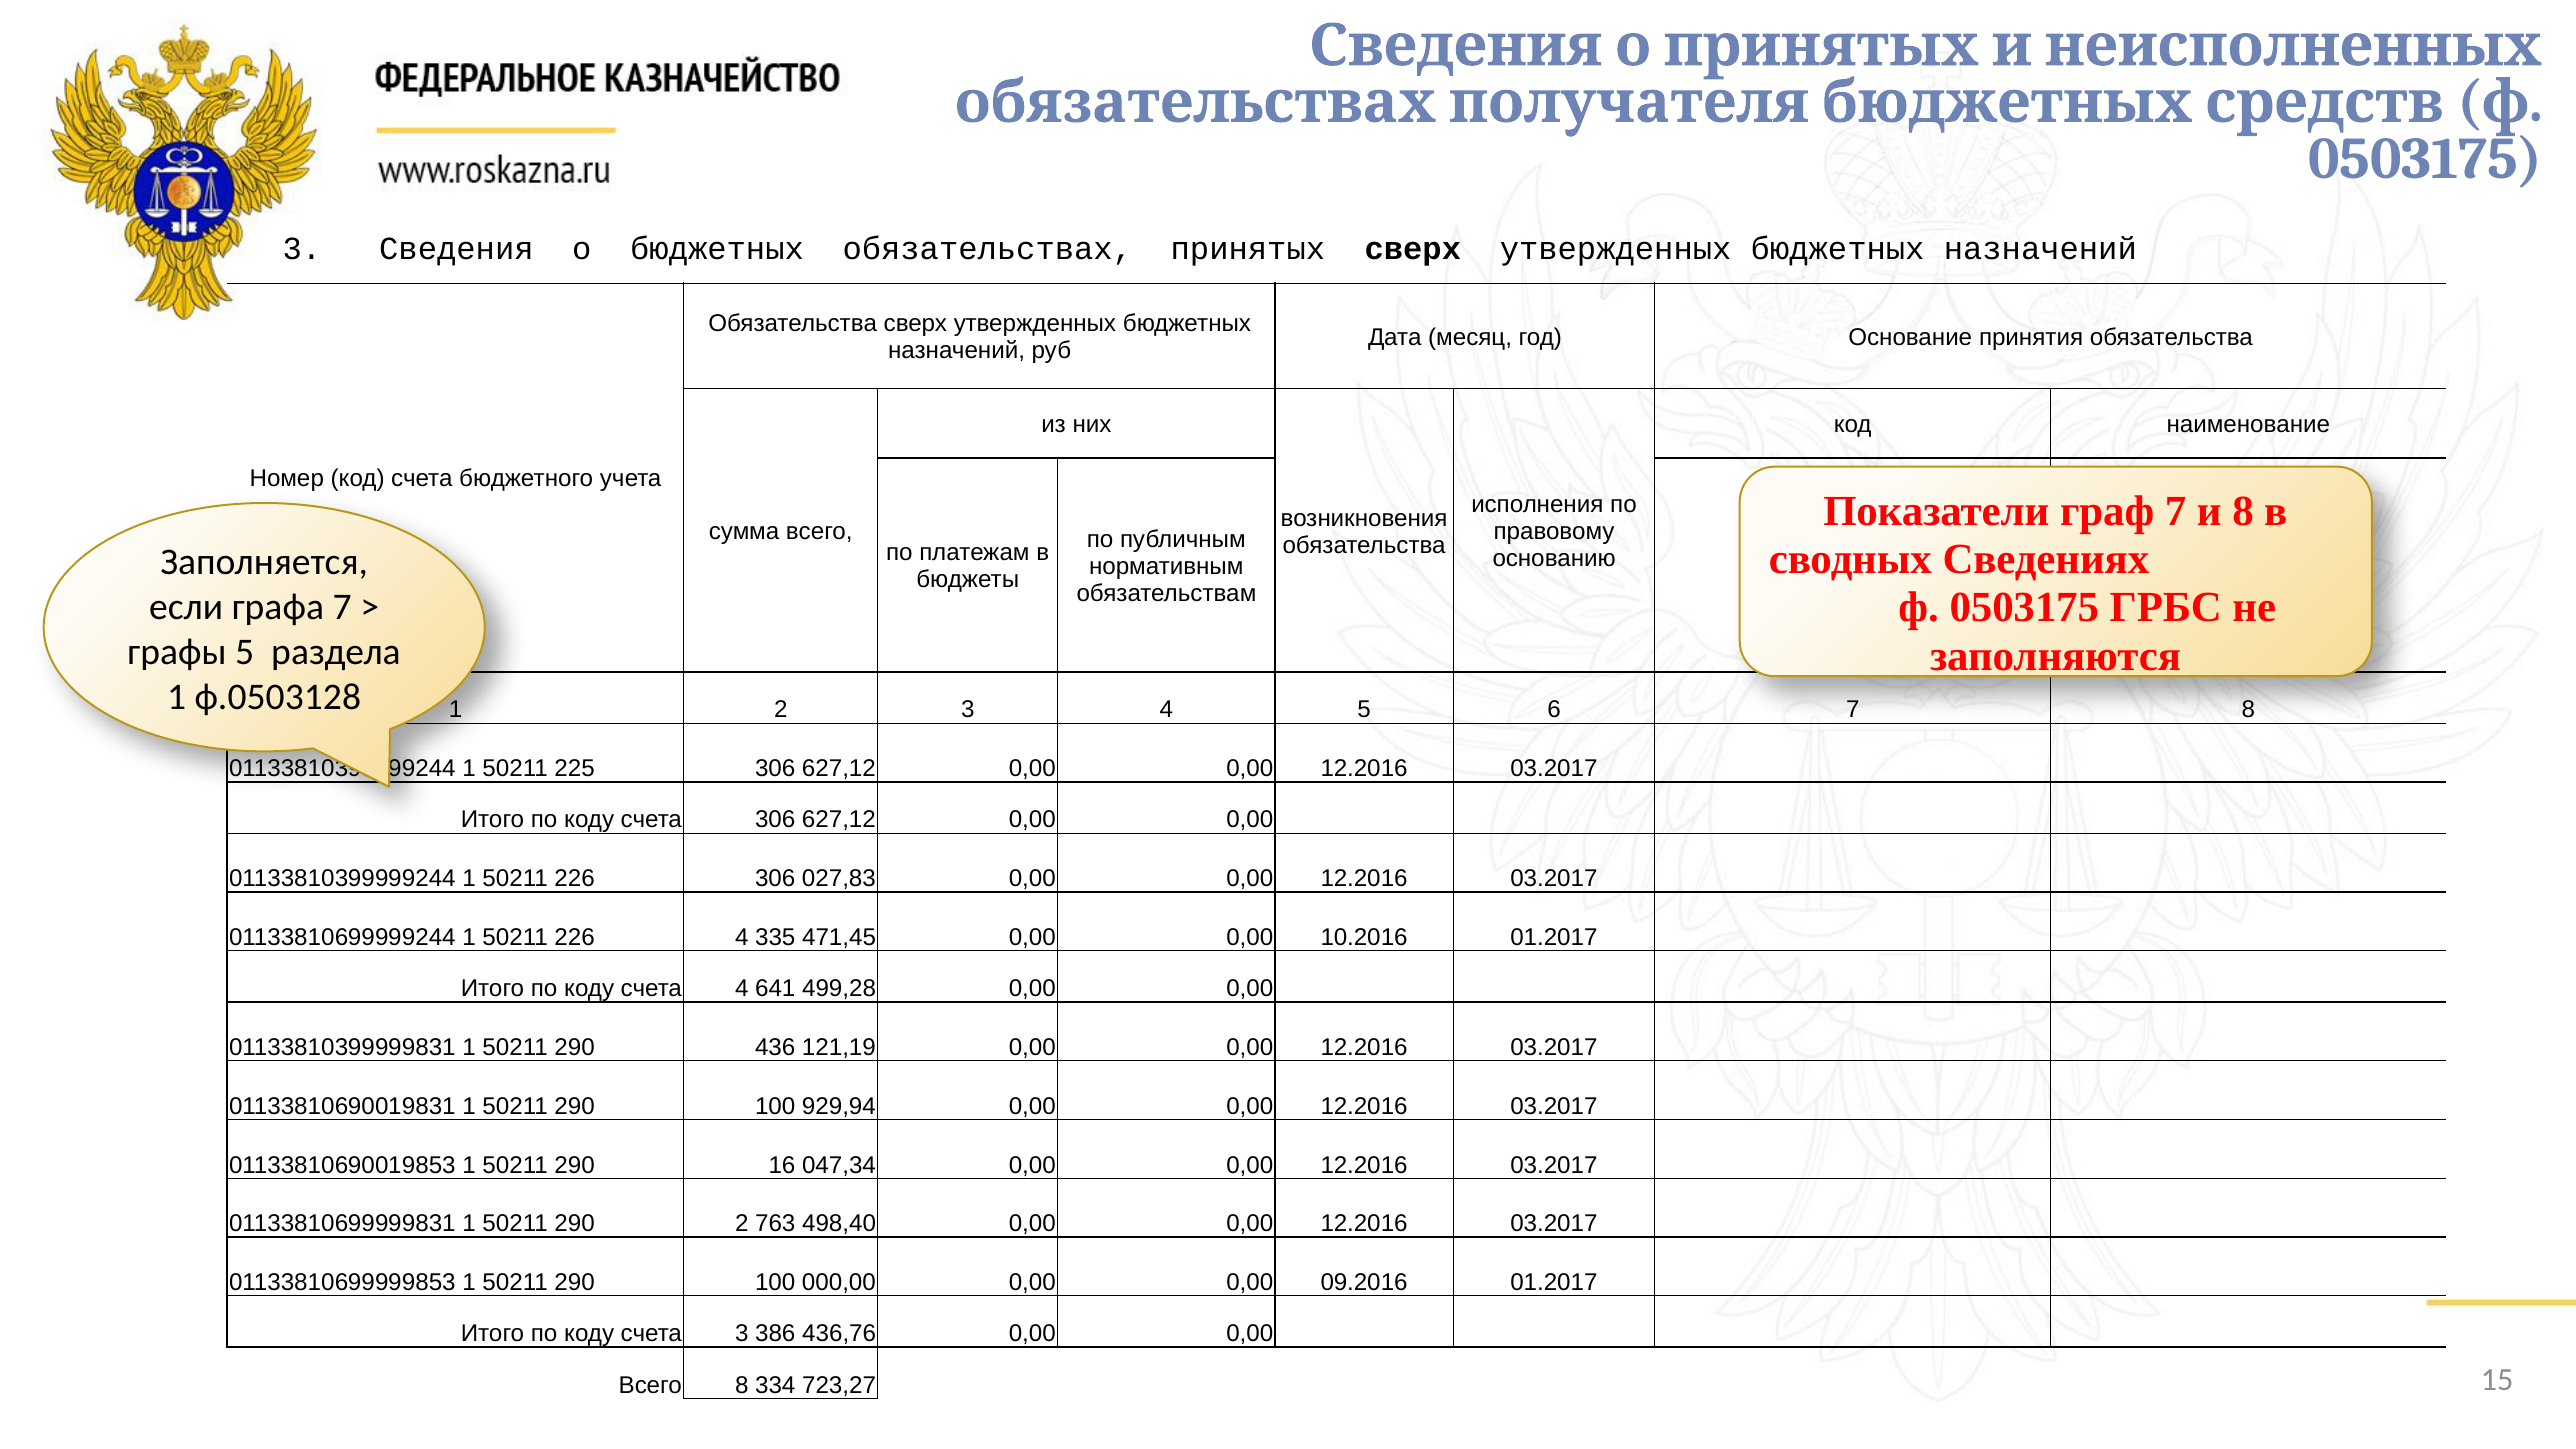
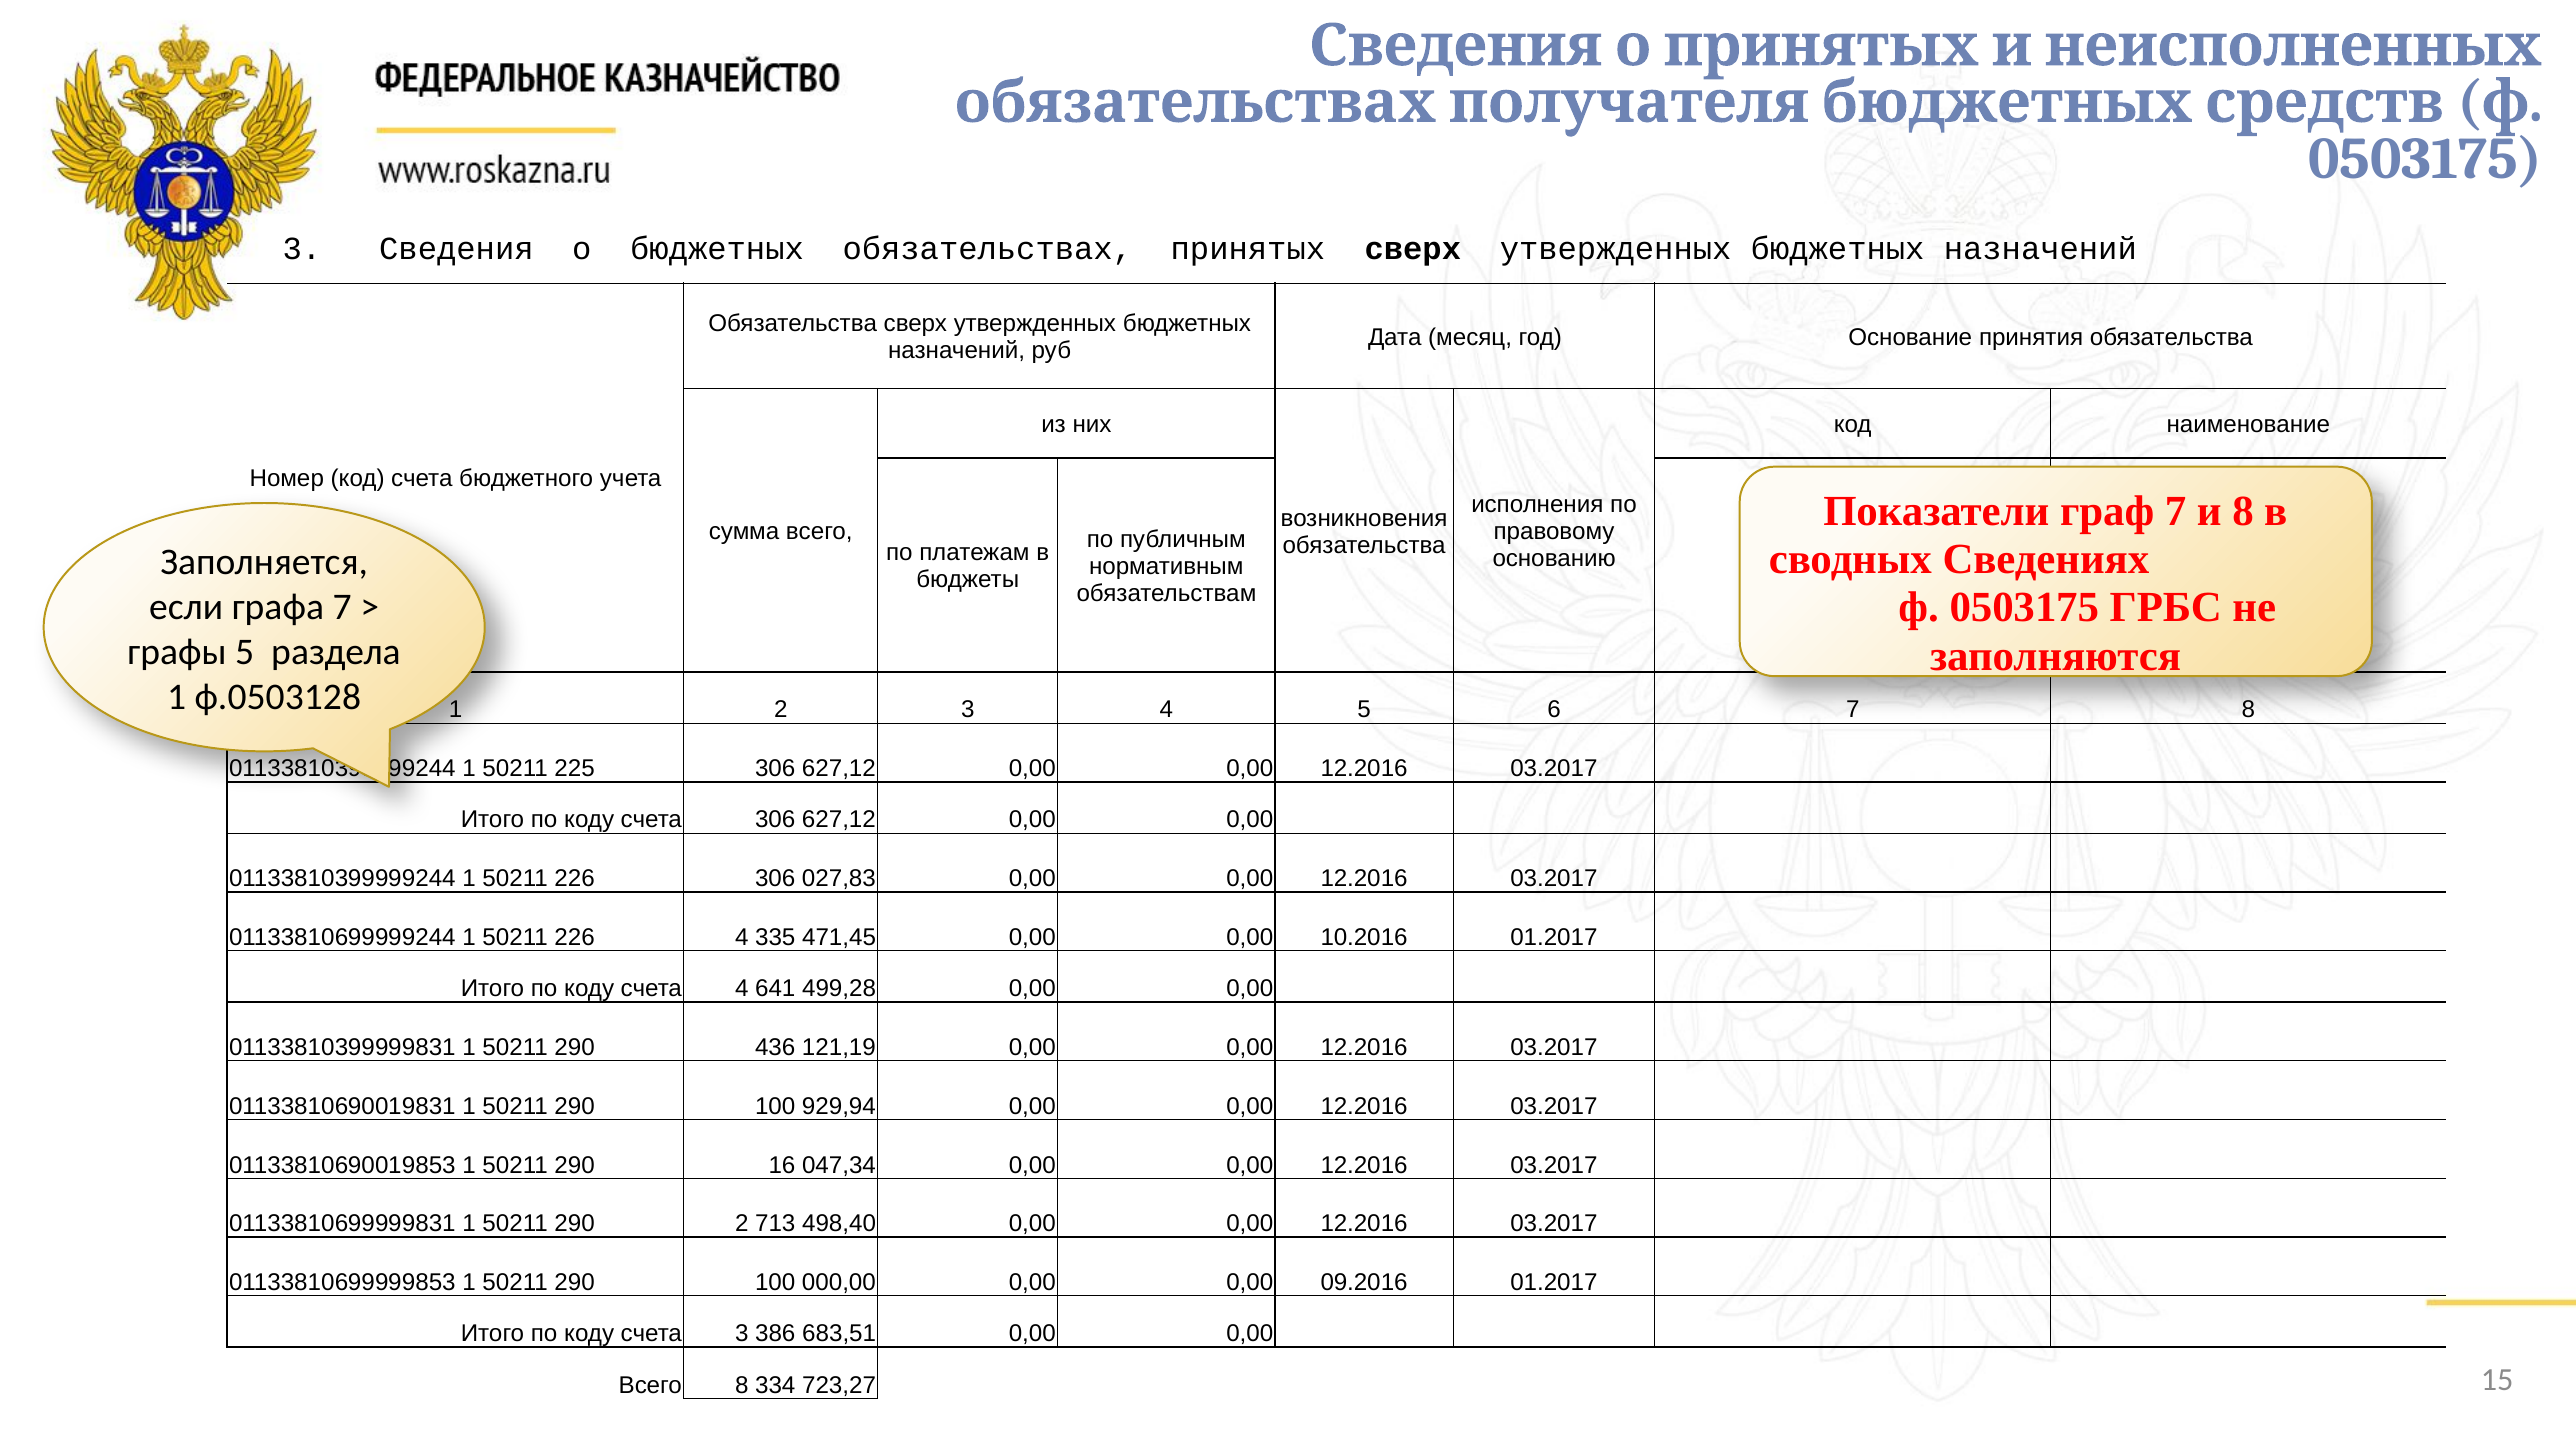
763: 763 -> 713 (775, 1224)
436,76: 436,76 -> 683,51 (839, 1334)
